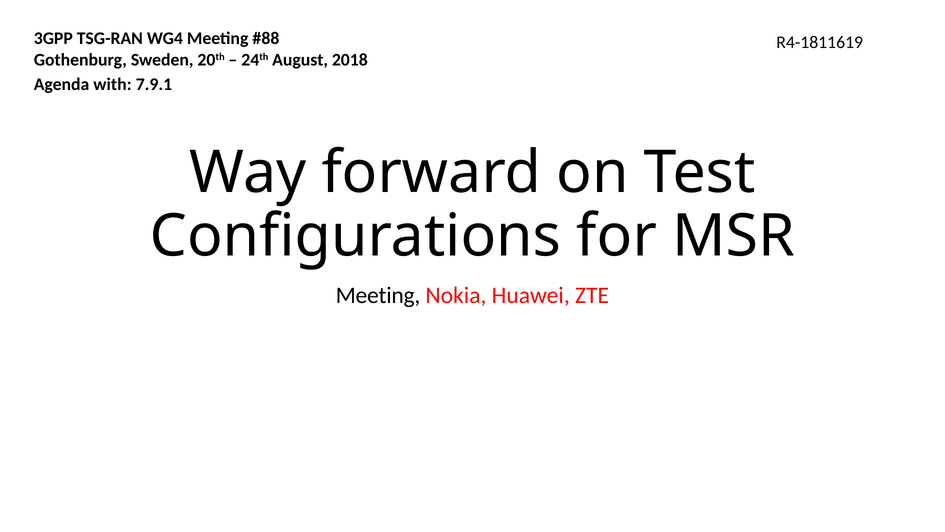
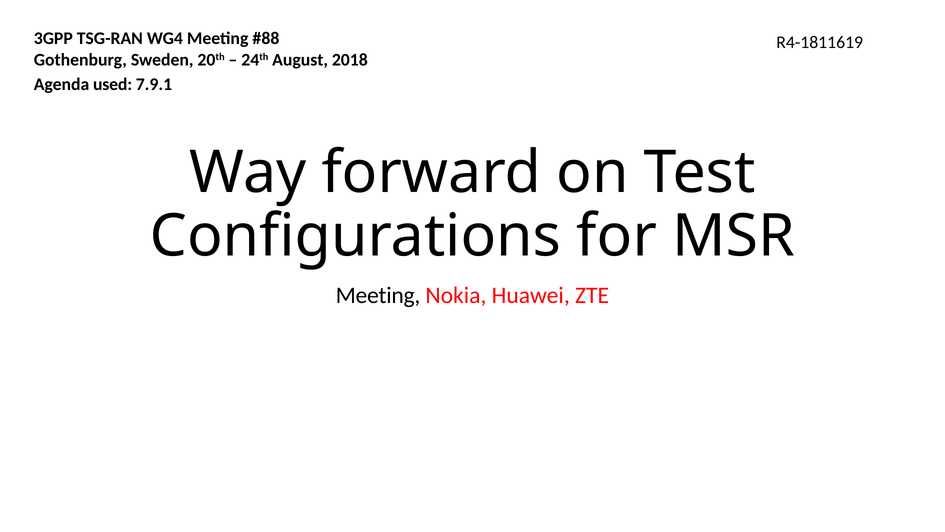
with: with -> used (113, 85)
